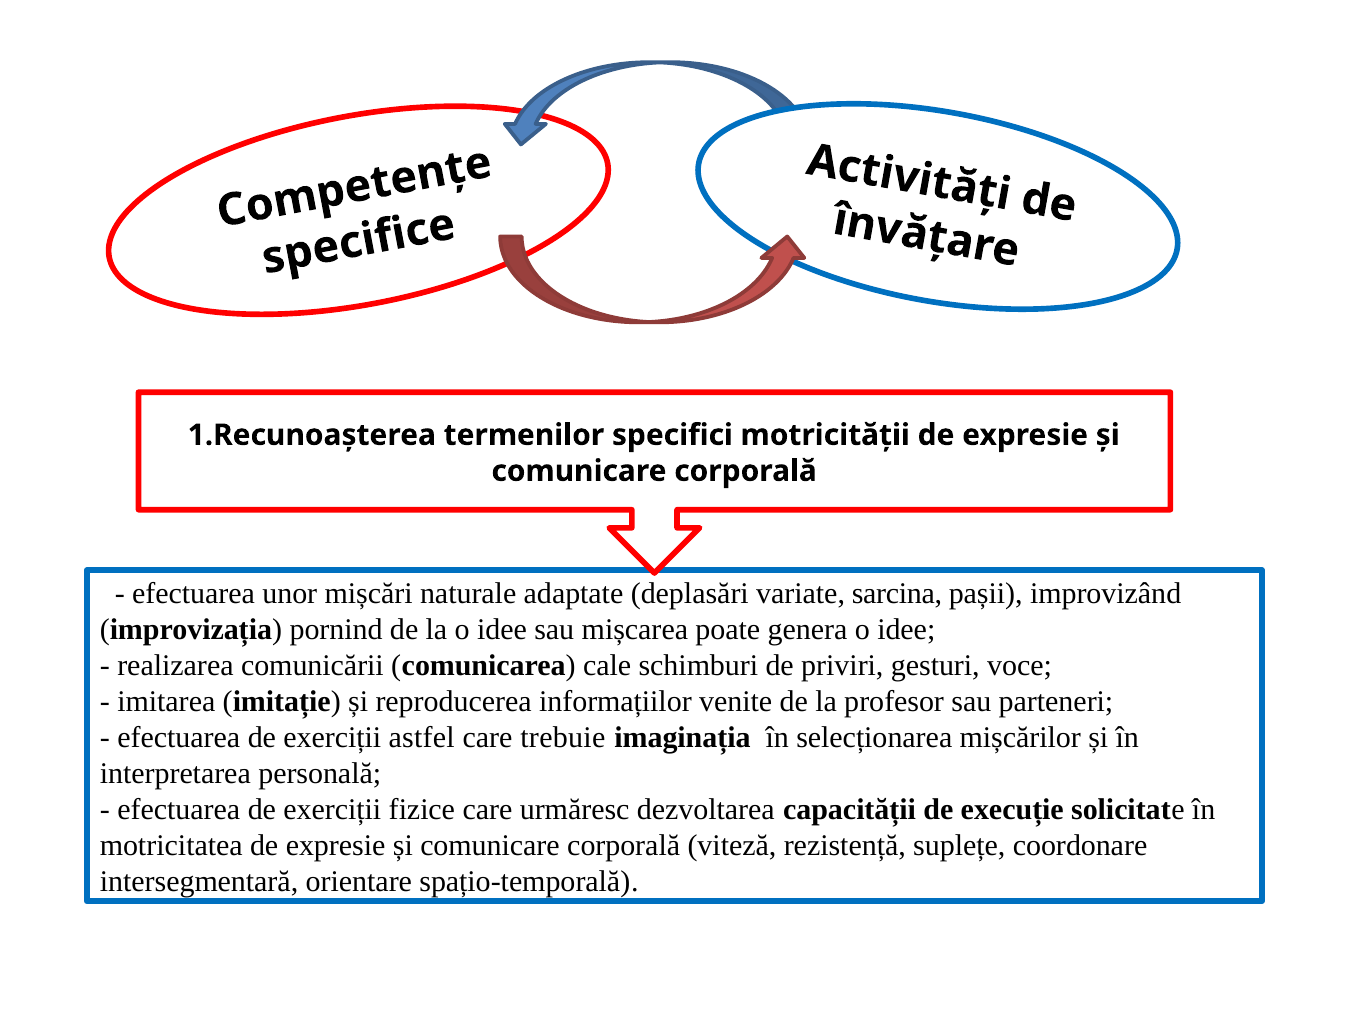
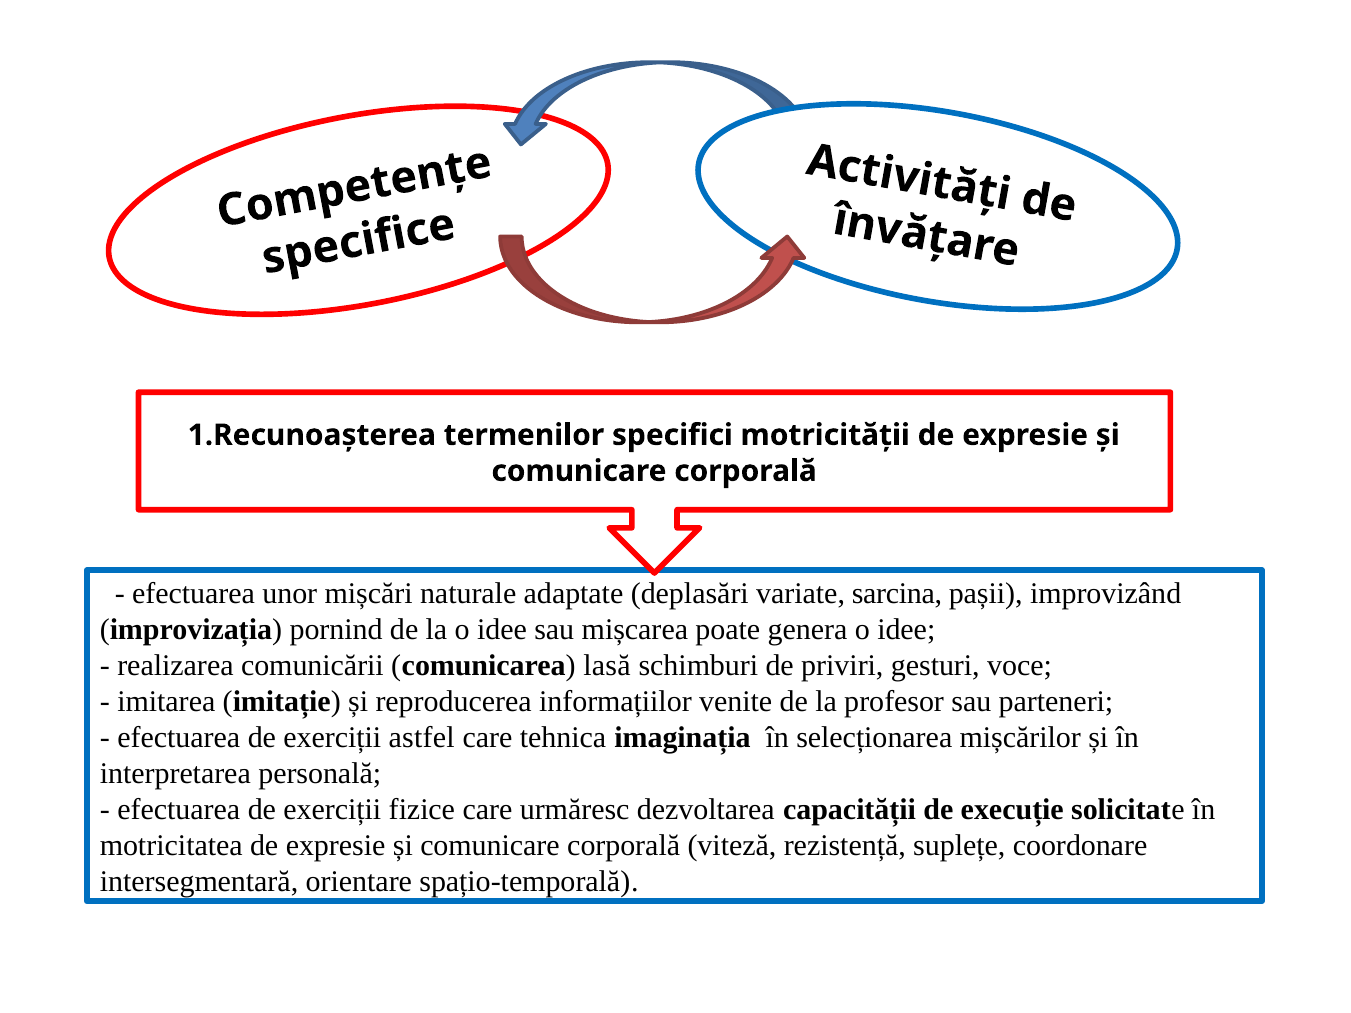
cale: cale -> lasă (607, 666)
trebuie: trebuie -> tehnica (563, 738)
